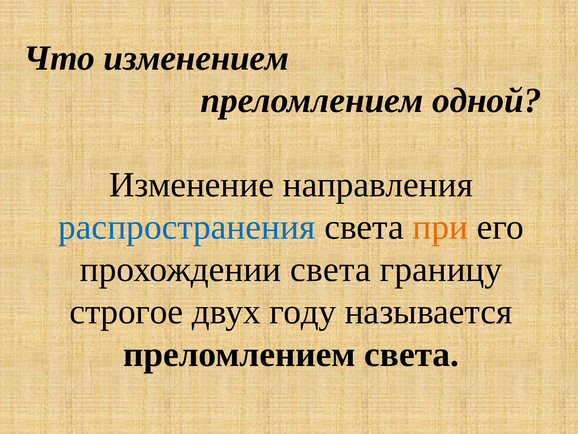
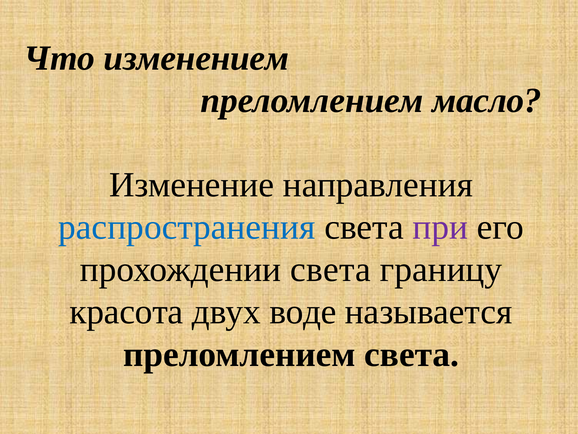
одной: одной -> масло (487, 100)
при colour: orange -> purple (440, 227)
строгое: строгое -> красота (126, 312)
году: году -> воде (303, 312)
